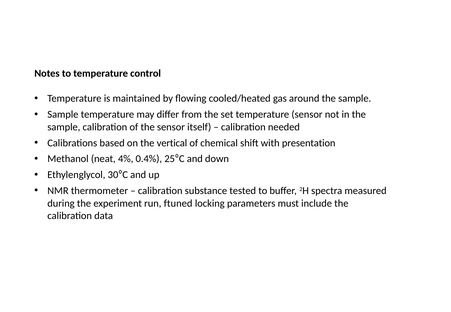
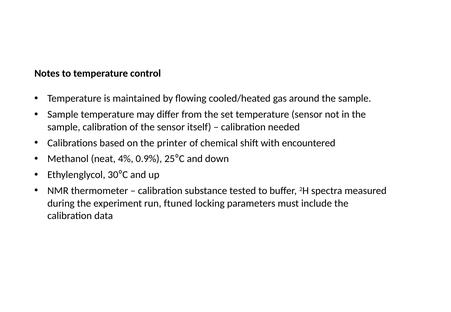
vertical: vertical -> printer (172, 143)
presentation: presentation -> encountered (309, 143)
0.4%: 0.4% -> 0.9% (149, 159)
